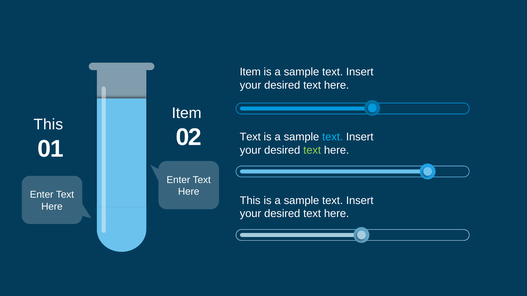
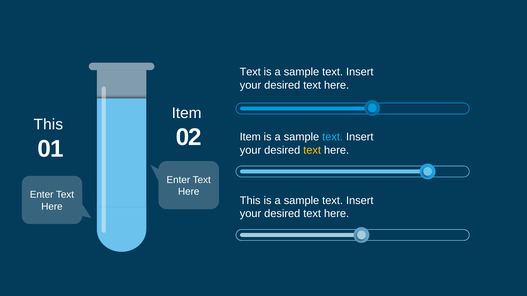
Item: Item -> Text (250, 72)
Text: Text -> Item (250, 137)
text colour: light green -> yellow (312, 150)
